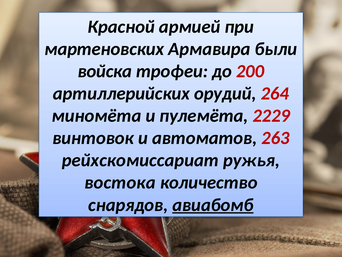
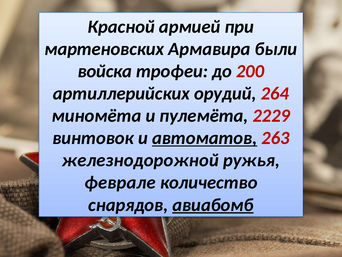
автоматов underline: none -> present (205, 138)
рейхскомиссариат: рейхскомиссариат -> железнодорожной (140, 160)
востока: востока -> феврале (120, 182)
